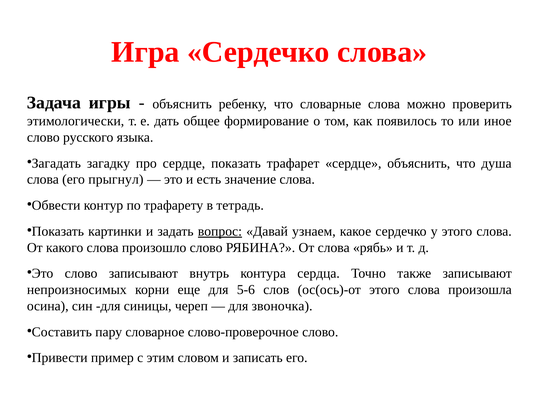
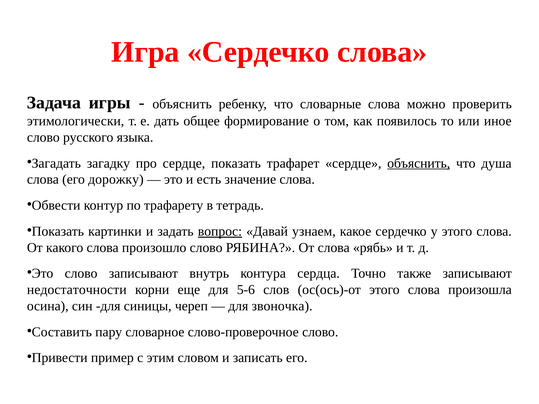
объяснить underline: none -> present (419, 163)
прыгнул: прыгнул -> дорожку (116, 180)
непроизносимых: непроизносимых -> недостаточности (77, 290)
